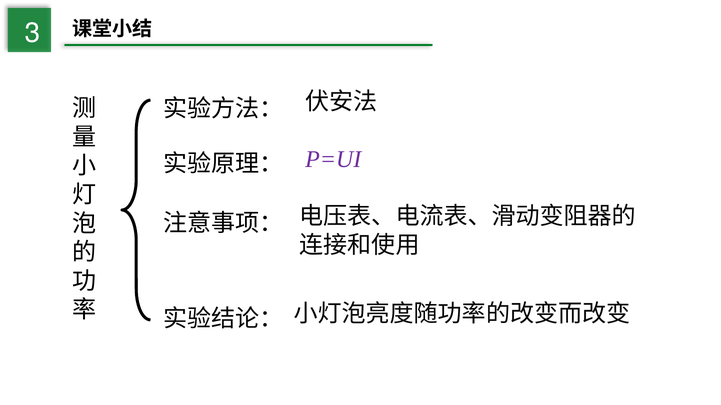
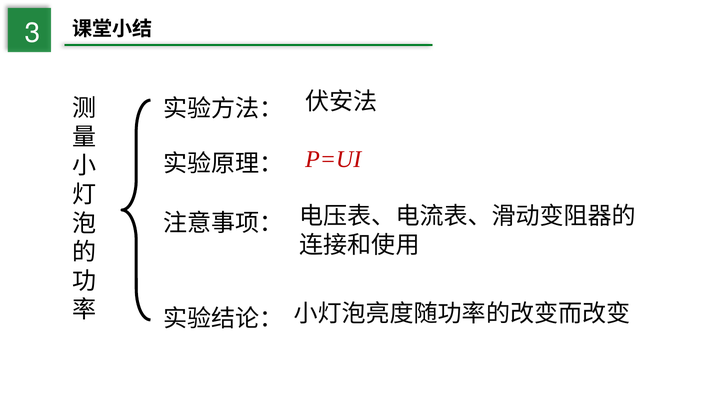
P=UI colour: purple -> red (333, 160)
